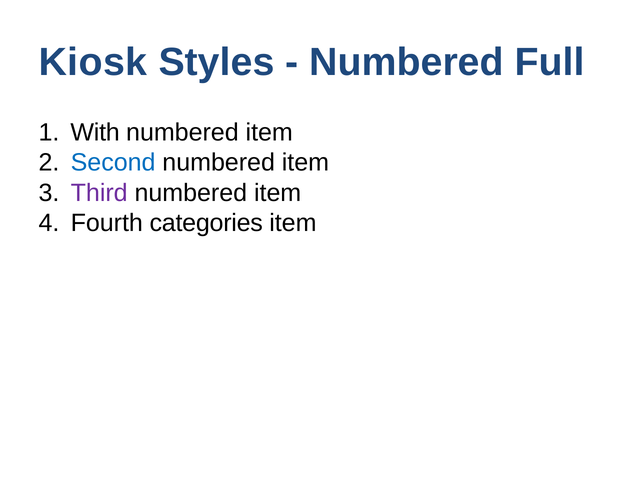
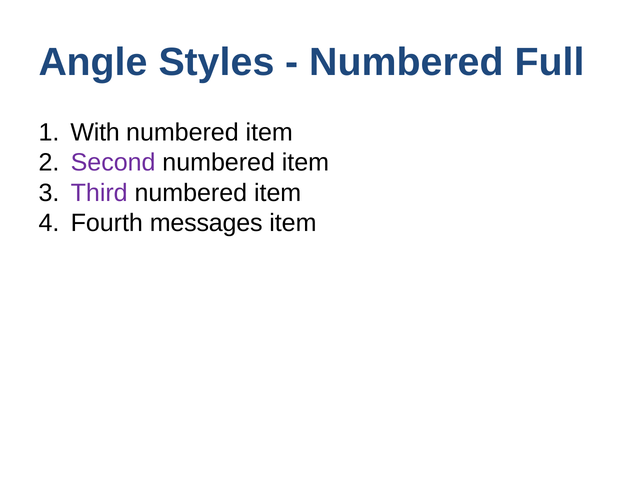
Kiosk: Kiosk -> Angle (93, 62)
Second colour: blue -> purple (113, 163)
categories: categories -> messages (206, 223)
